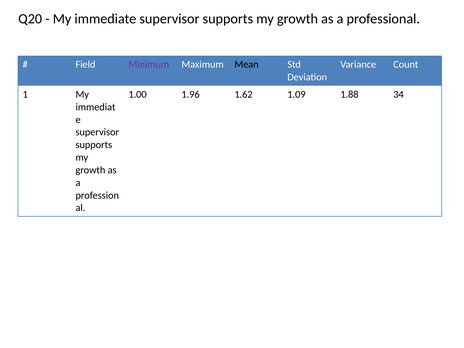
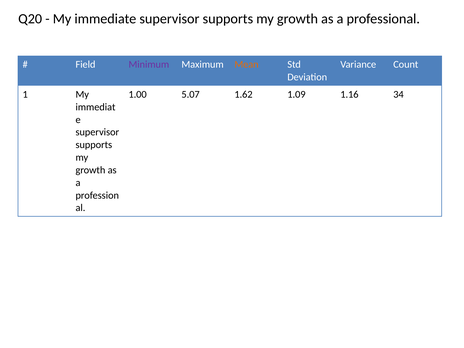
Mean colour: black -> orange (247, 65)
1.96: 1.96 -> 5.07 (191, 94)
1.88: 1.88 -> 1.16 (349, 94)
